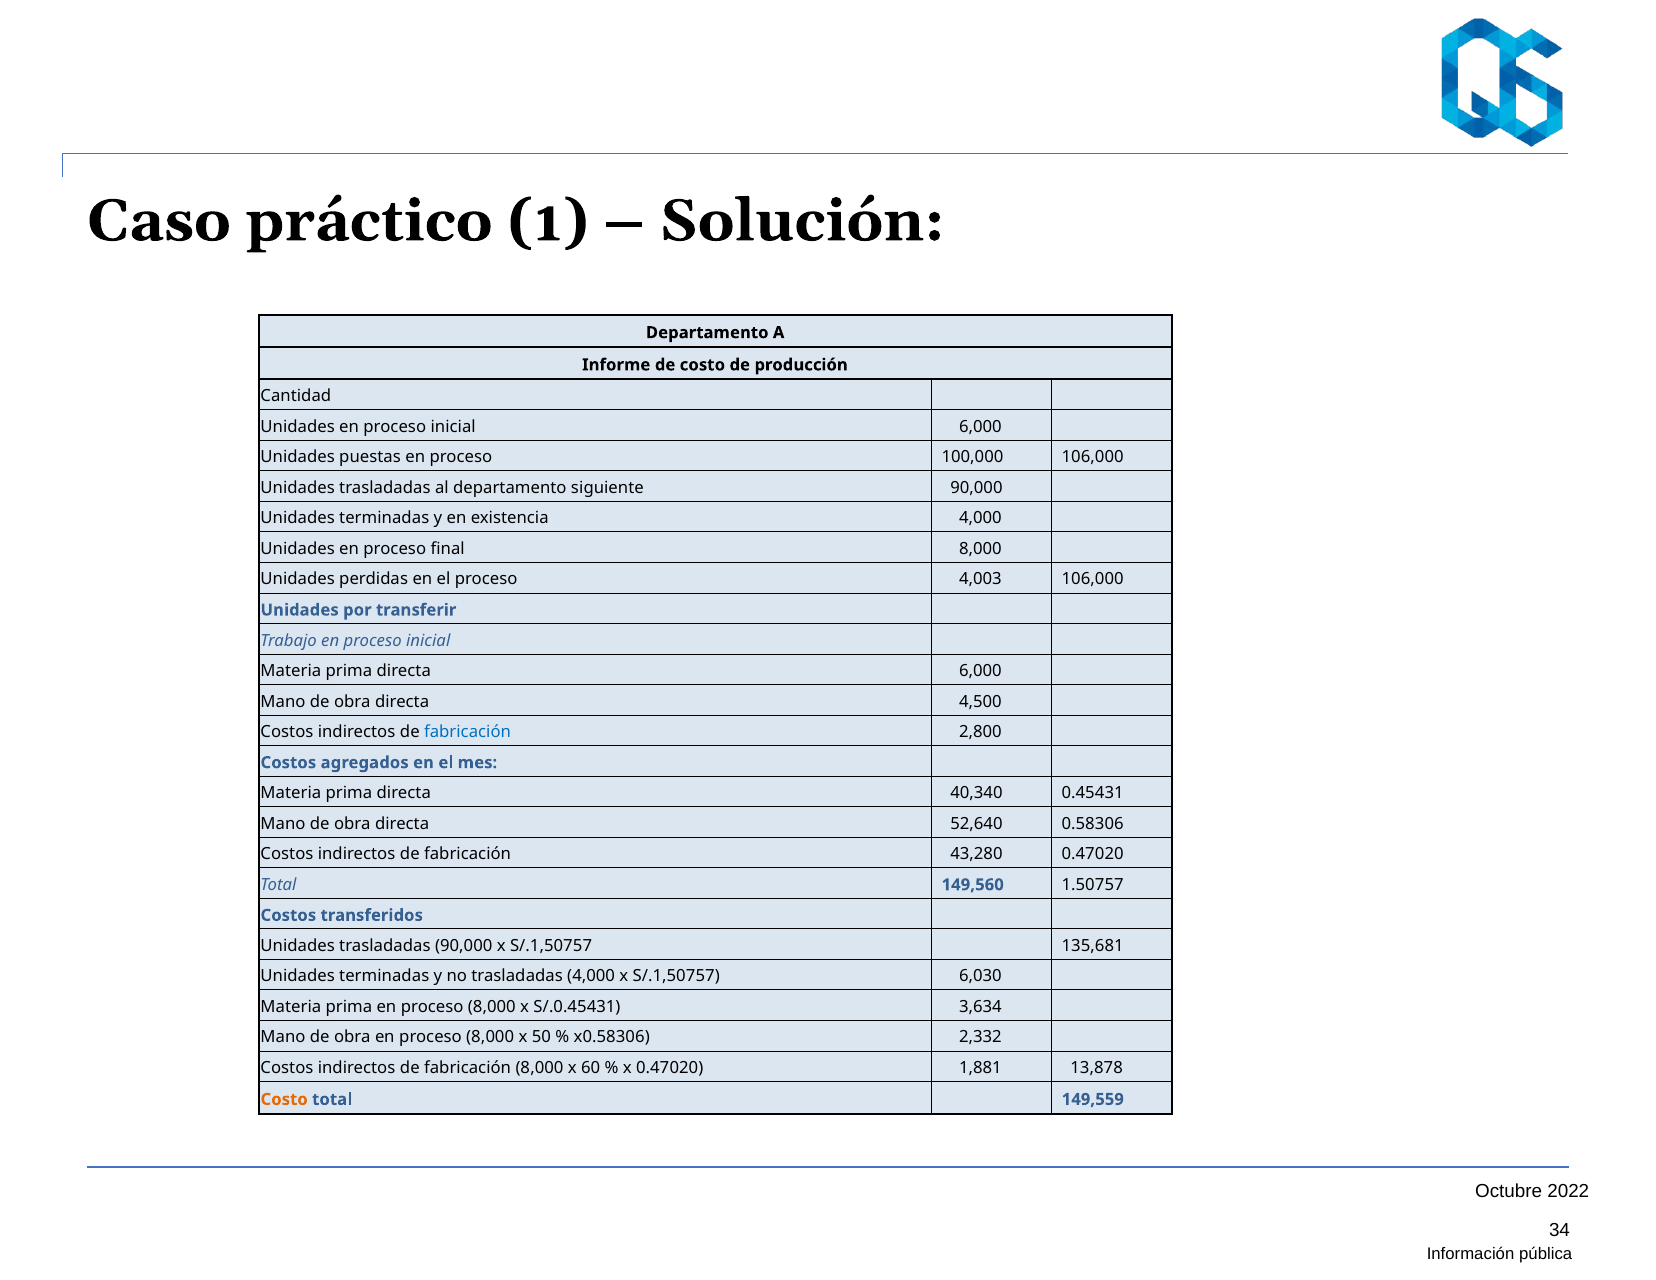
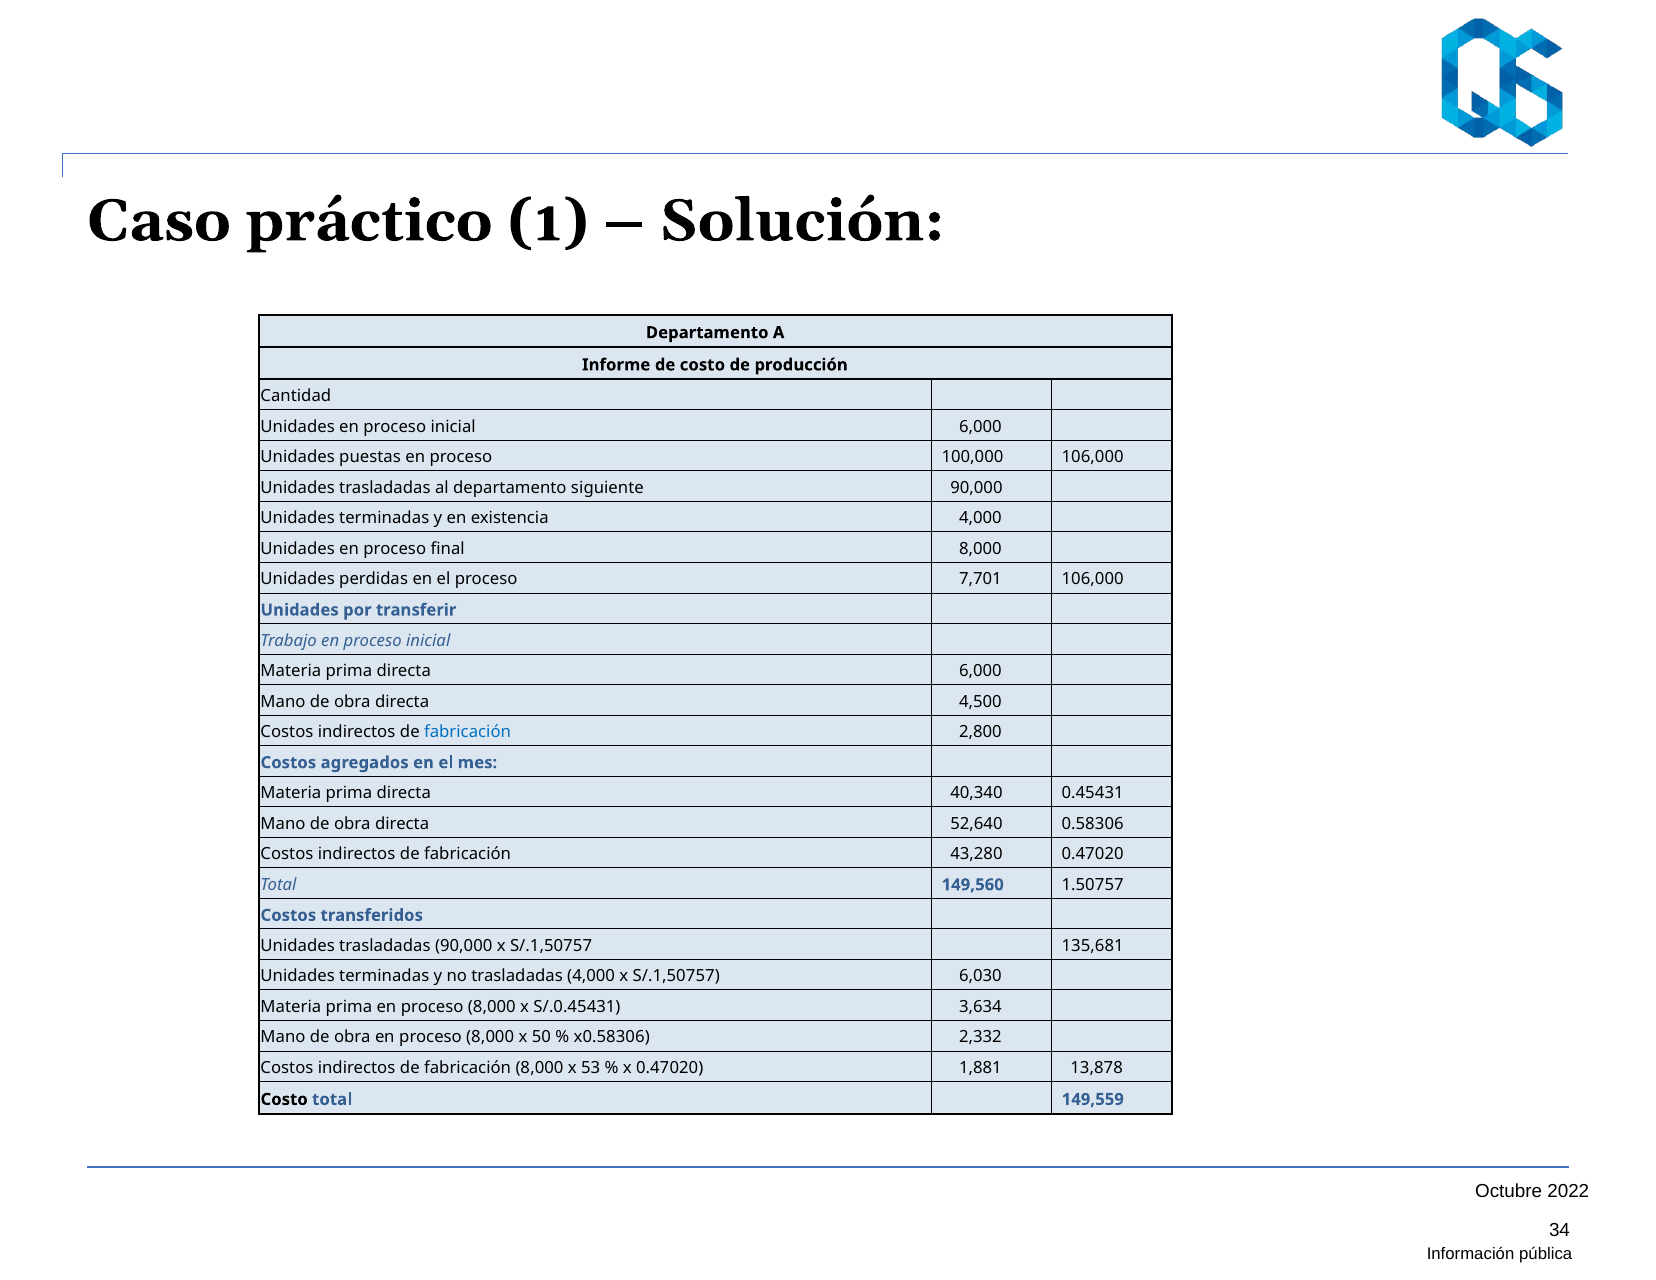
4,003: 4,003 -> 7,701 (980, 579)
60: 60 -> 53 (591, 1068)
Costo colour: orange -> black (284, 1099)
